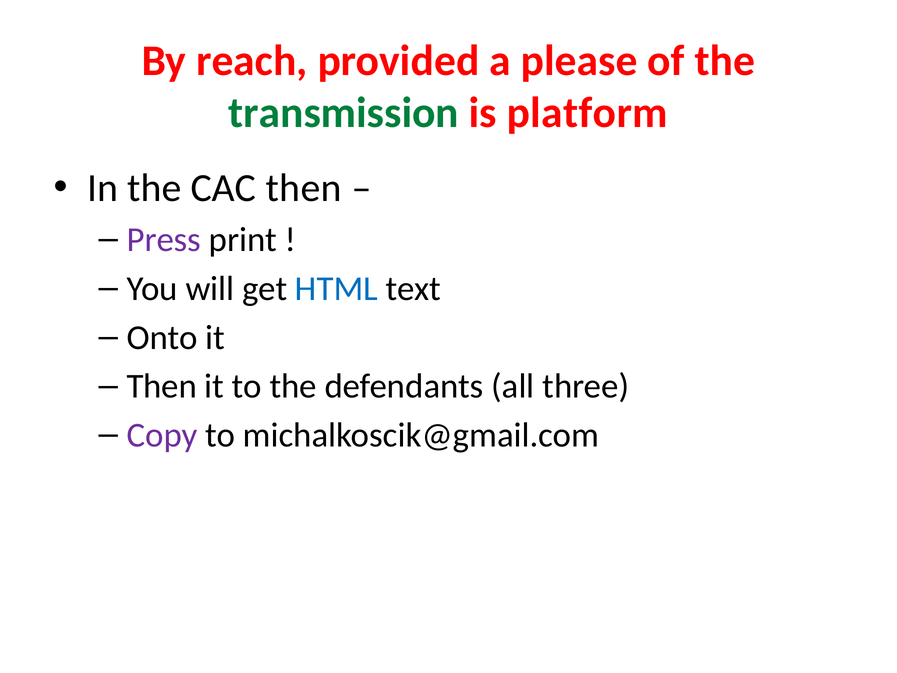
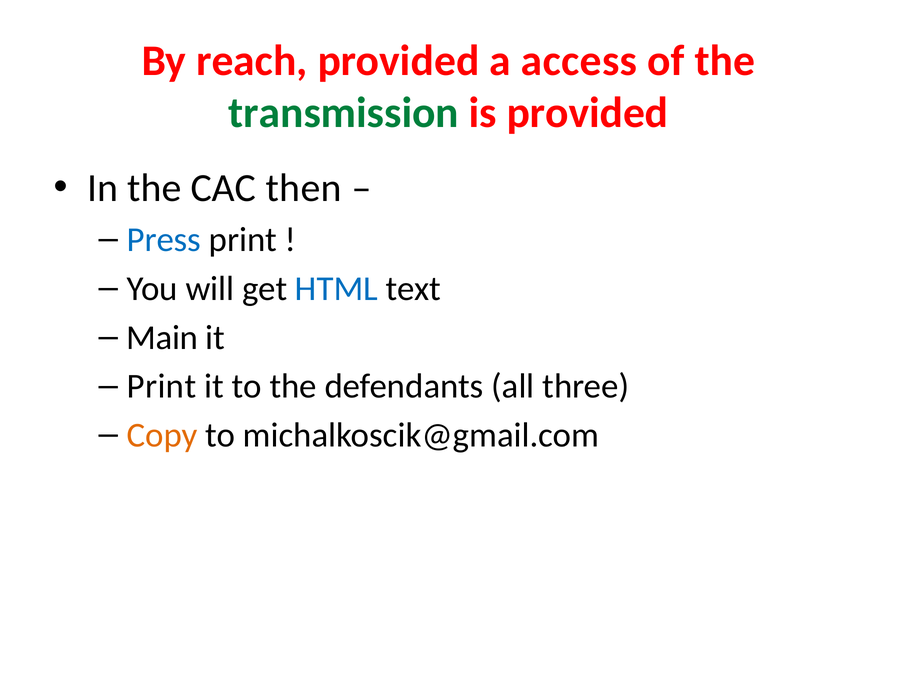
please: please -> access (579, 61)
is platform: platform -> provided (587, 113)
Press colour: purple -> blue (164, 240)
Onto: Onto -> Main (162, 337)
Then: Then -> Print (161, 386)
Copy colour: purple -> orange (162, 435)
